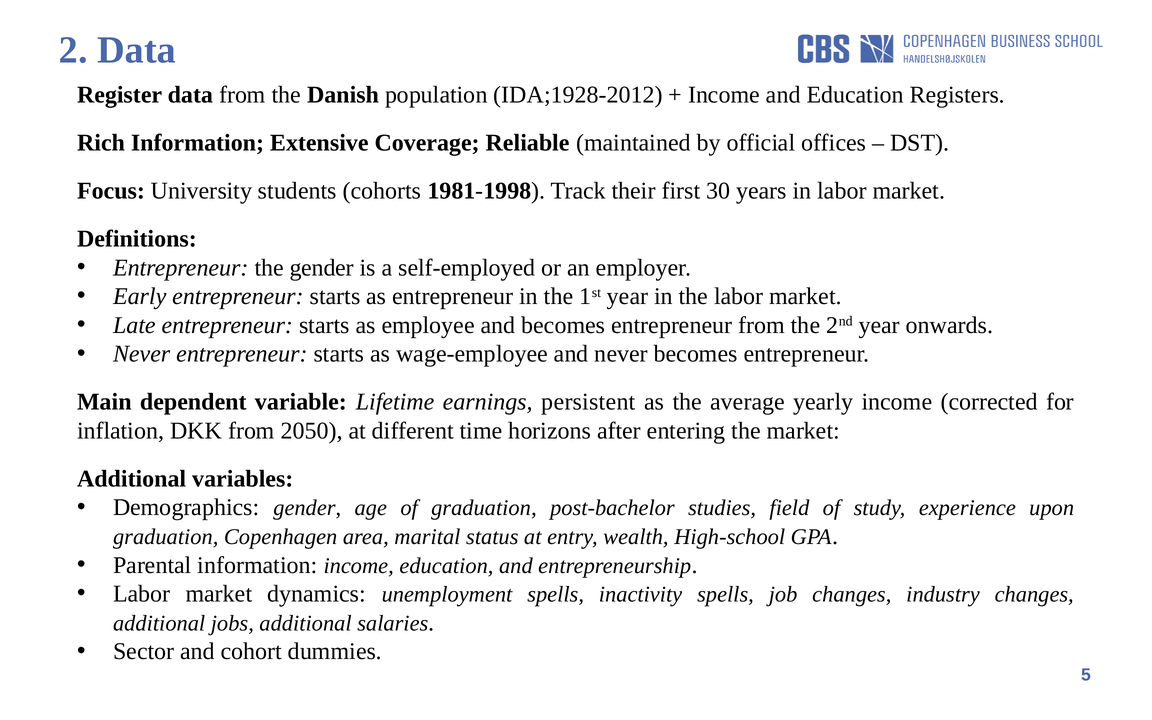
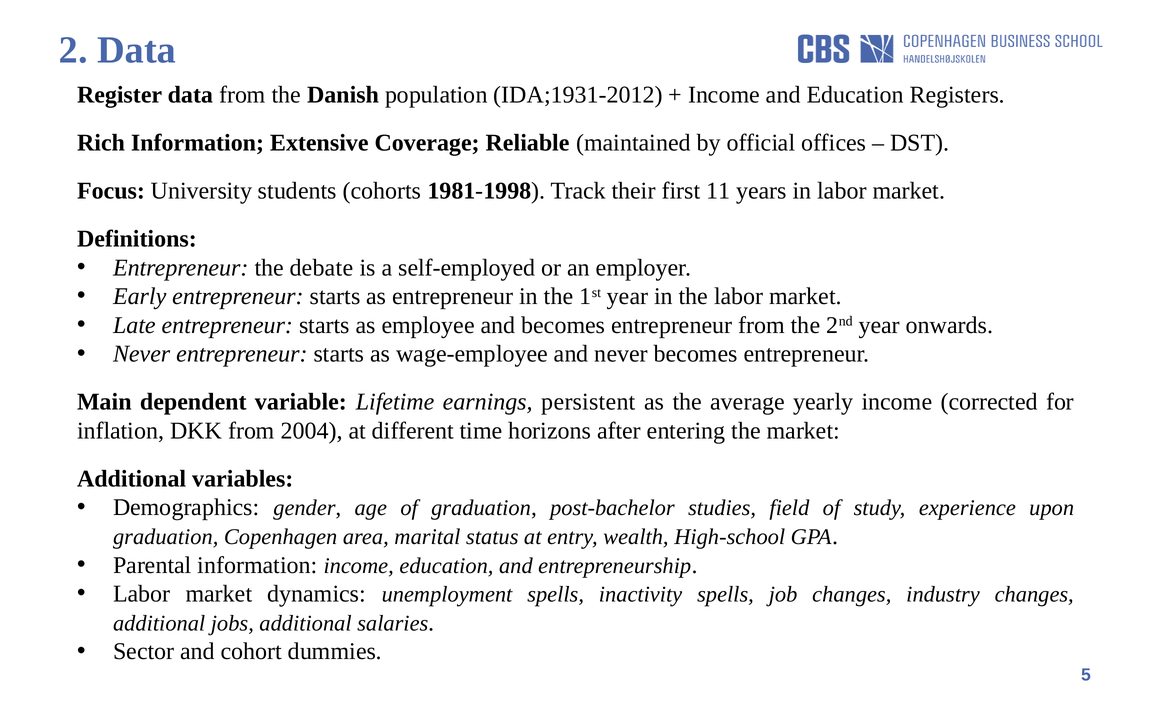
IDA;1928-2012: IDA;1928-2012 -> IDA;1931-2012 (578, 95)
30: 30 -> 11 (718, 191)
the gender: gender -> debate (322, 268)
2050: 2050 -> 2004 (312, 431)
